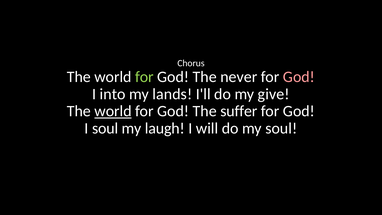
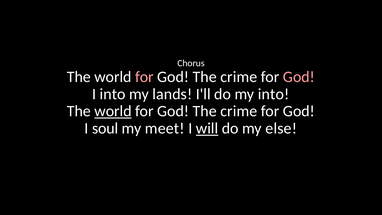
for colour: light green -> pink (144, 77)
never: never -> crime (239, 77)
my give: give -> into (274, 94)
suffer: suffer -> crime (239, 111)
laugh: laugh -> meet (165, 128)
will underline: none -> present (207, 128)
my soul: soul -> else (281, 128)
